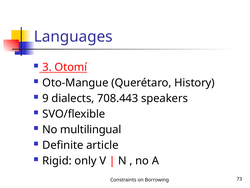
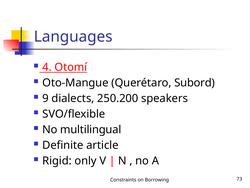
3: 3 -> 4 (47, 67)
History: History -> Subord (195, 83)
708.443: 708.443 -> 250.200 (118, 98)
